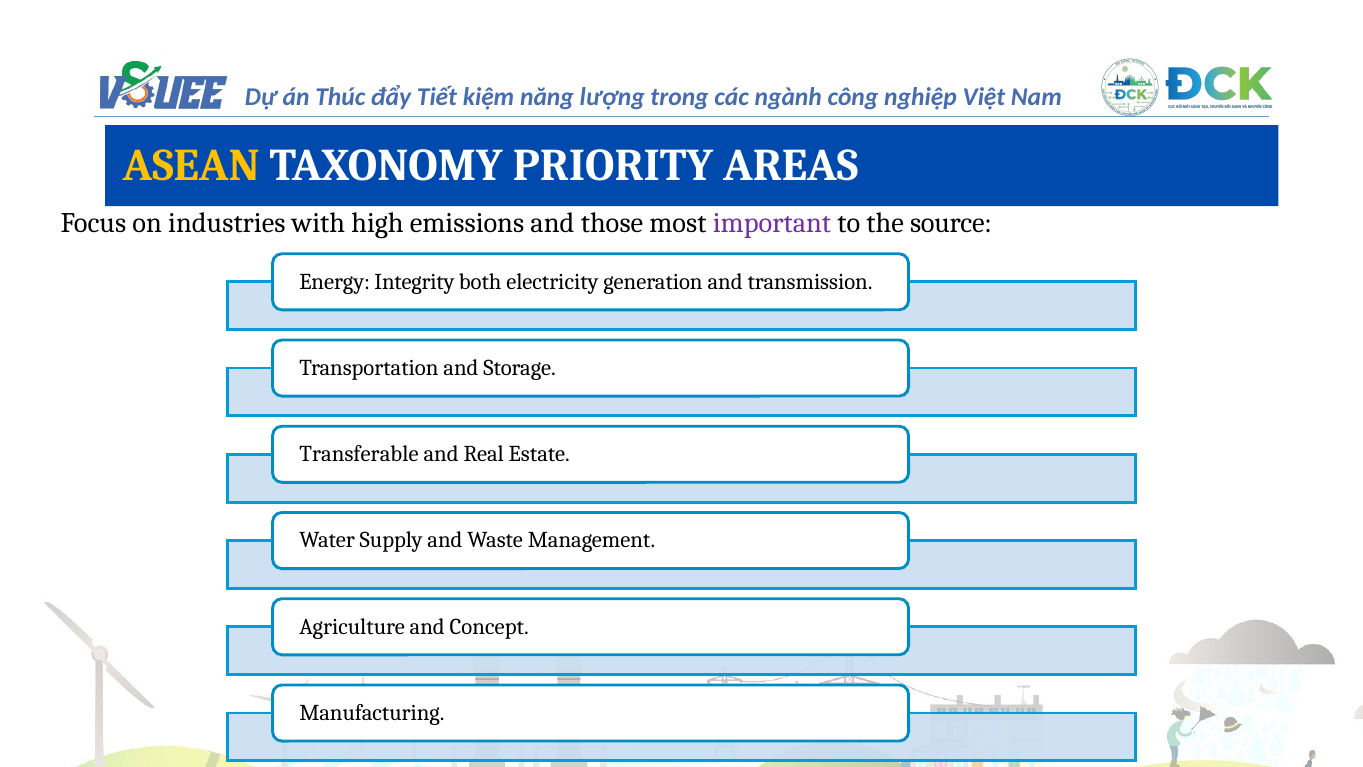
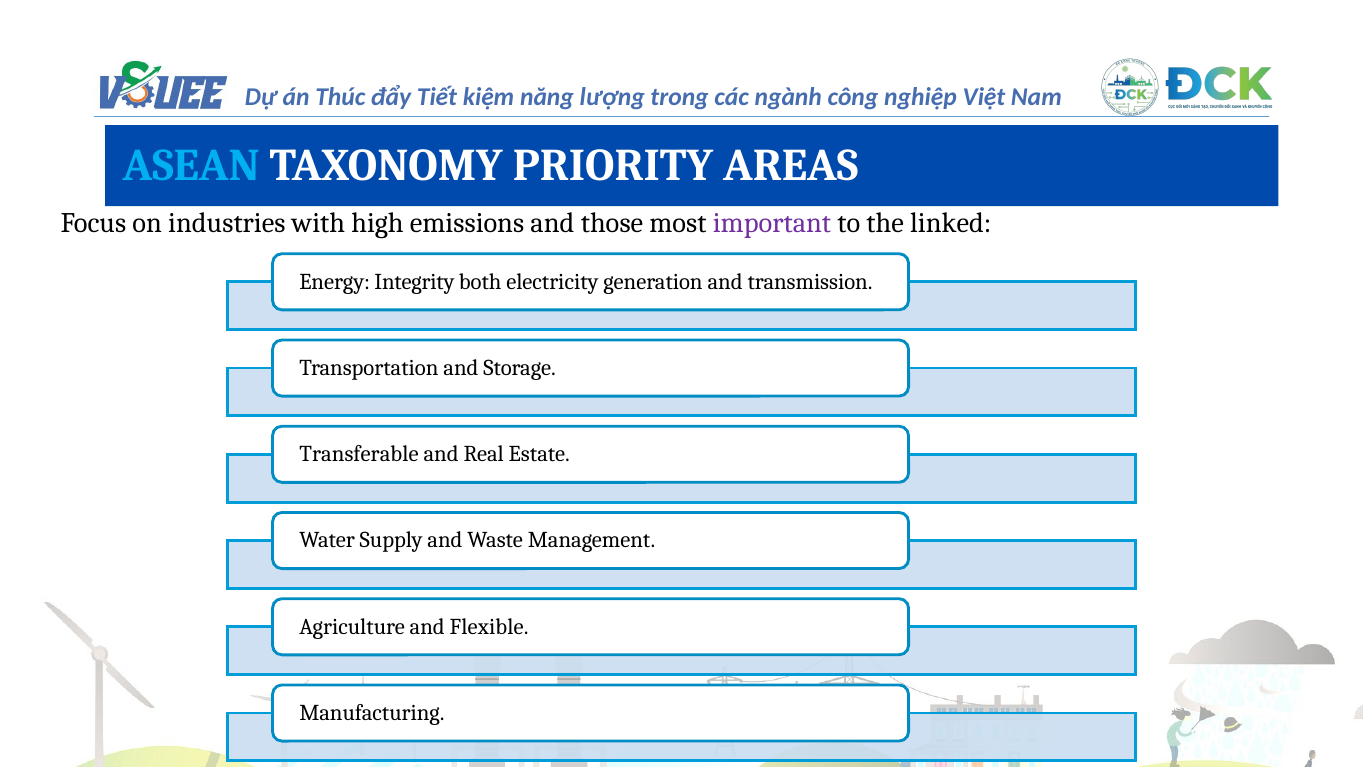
ASEAN colour: yellow -> light blue (191, 165)
source: source -> linked (951, 223)
Concept: Concept -> Flexible (489, 626)
